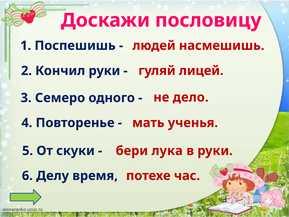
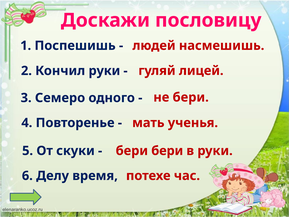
не дело: дело -> бери (191, 97)
бери лука: лука -> бери (167, 151)
